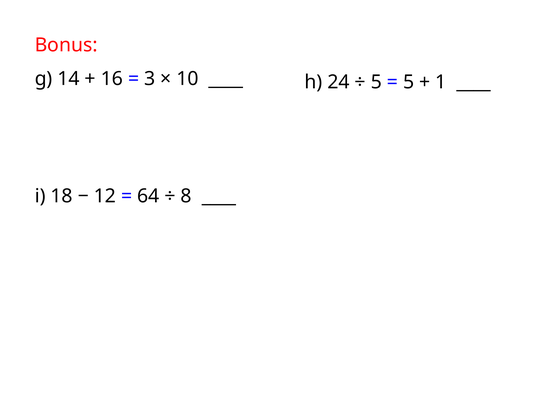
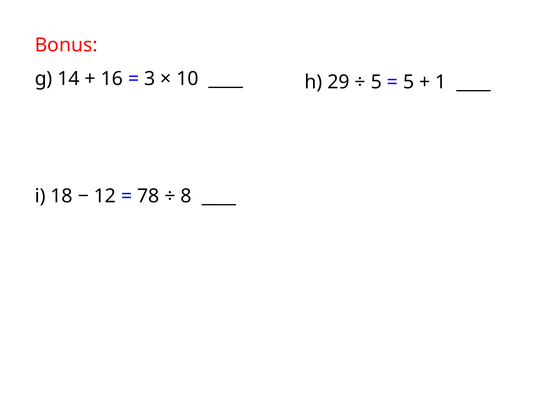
24: 24 -> 29 (338, 82)
64: 64 -> 78 (148, 196)
